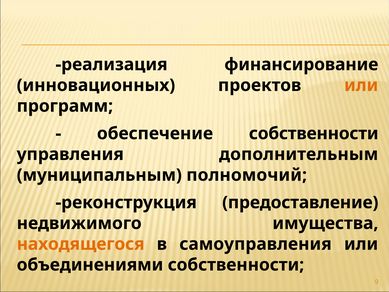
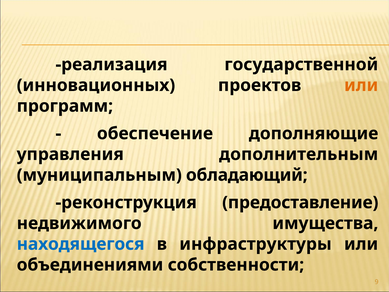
финансирование: финансирование -> государственной (301, 64)
обеспечение собственности: собственности -> дополняющие (314, 133)
полномочий: полномочий -> обладающий (247, 175)
находящегося colour: orange -> blue (81, 244)
самоуправления: самоуправления -> инфраструктуры (256, 244)
